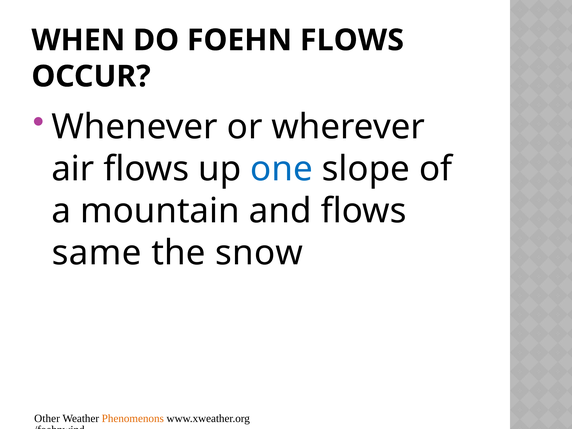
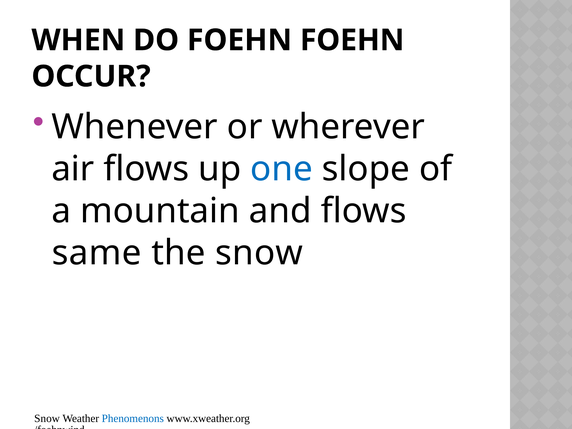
FOEHN FLOWS: FLOWS -> FOEHN (352, 40)
Other: Other -> Snow (47, 419)
Phenomenons colour: orange -> blue (133, 419)
